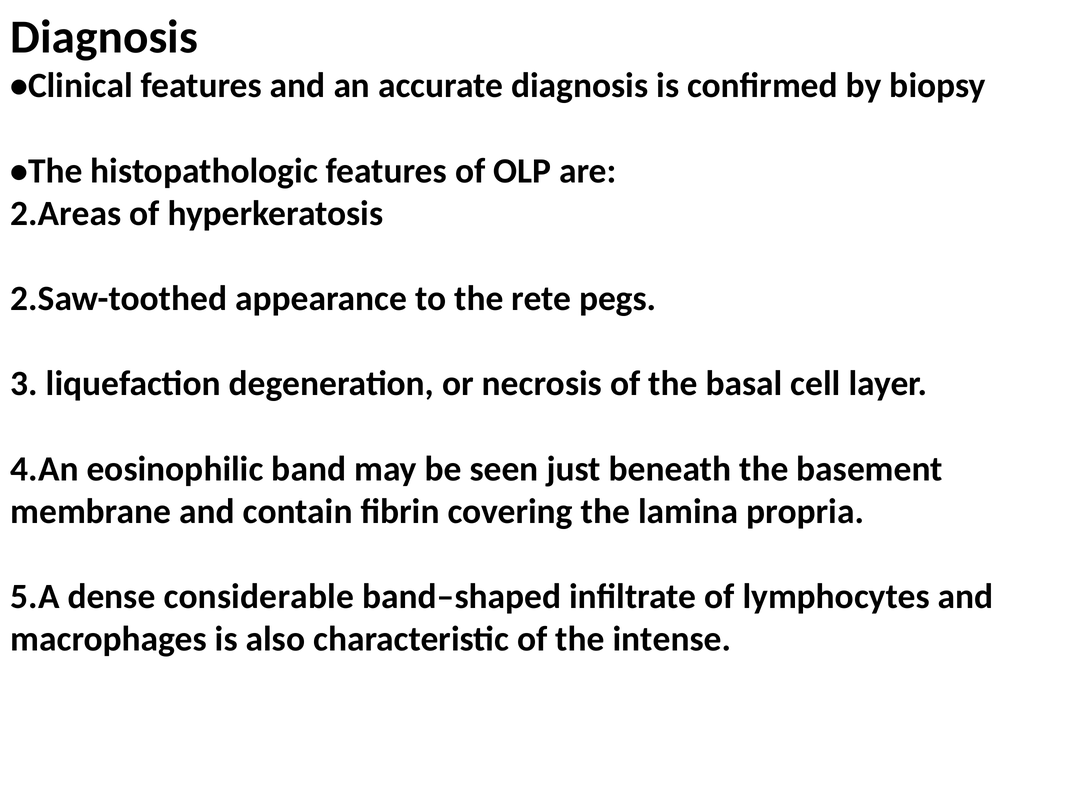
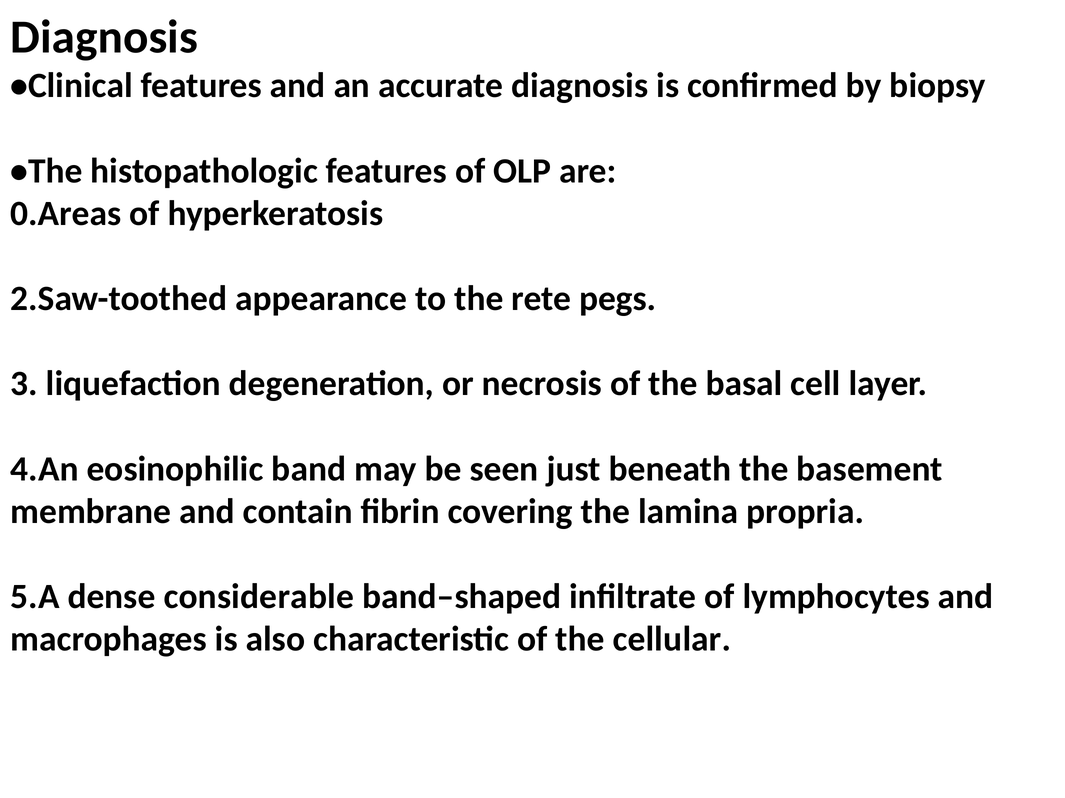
2.Areas: 2.Areas -> 0.Areas (66, 214)
intense: intense -> cellular (672, 640)
